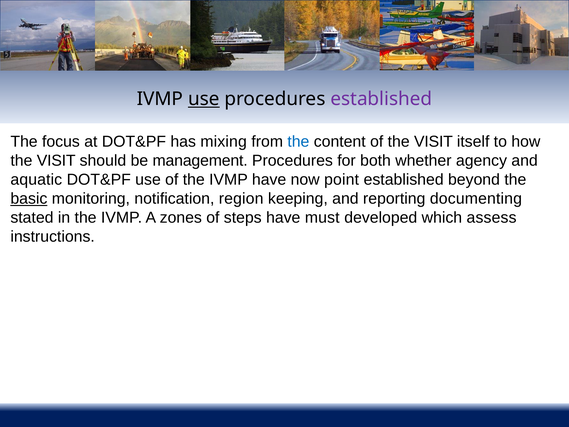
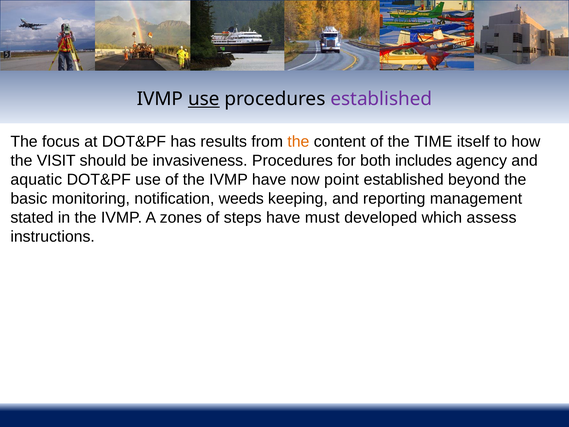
mixing: mixing -> results (224, 141)
the colour: blue -> orange (298, 141)
of the VISIT: VISIT -> TIME (433, 141)
management: management -> invasiveness (200, 160)
whether: whether -> includes (423, 160)
basic underline: present -> none (29, 198)
region: region -> weeds (241, 198)
documenting: documenting -> management (476, 198)
